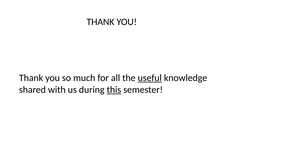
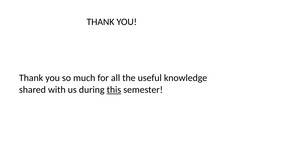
useful underline: present -> none (150, 78)
